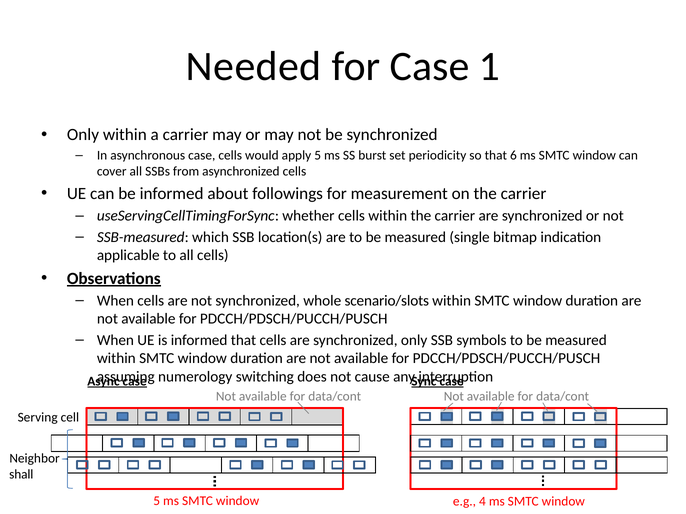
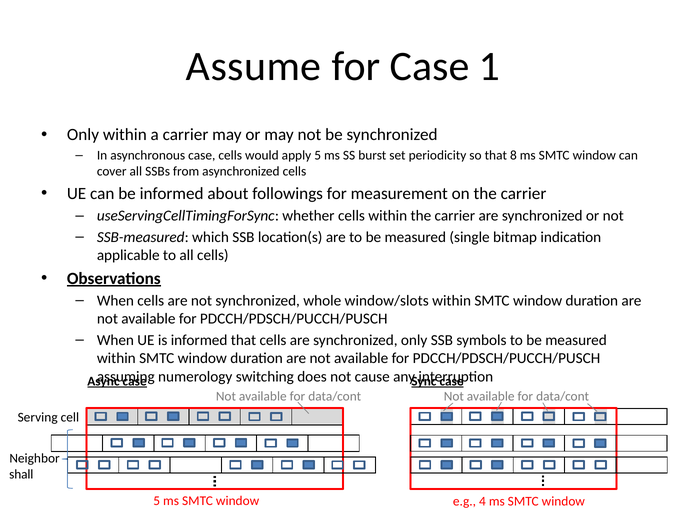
Needed: Needed -> Assume (254, 66)
6: 6 -> 8 (513, 156)
scenario/slots: scenario/slots -> window/slots (387, 301)
